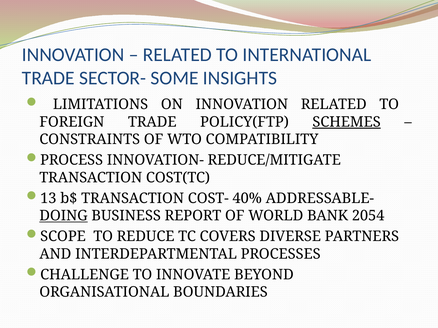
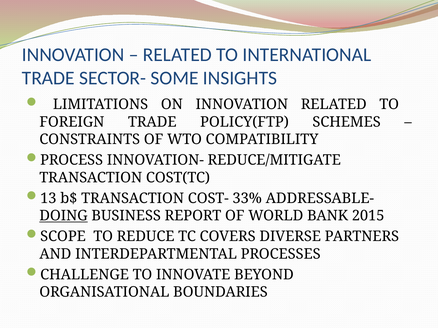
SCHEMES underline: present -> none (347, 122)
40%: 40% -> 33% (247, 199)
2054: 2054 -> 2015 (368, 216)
